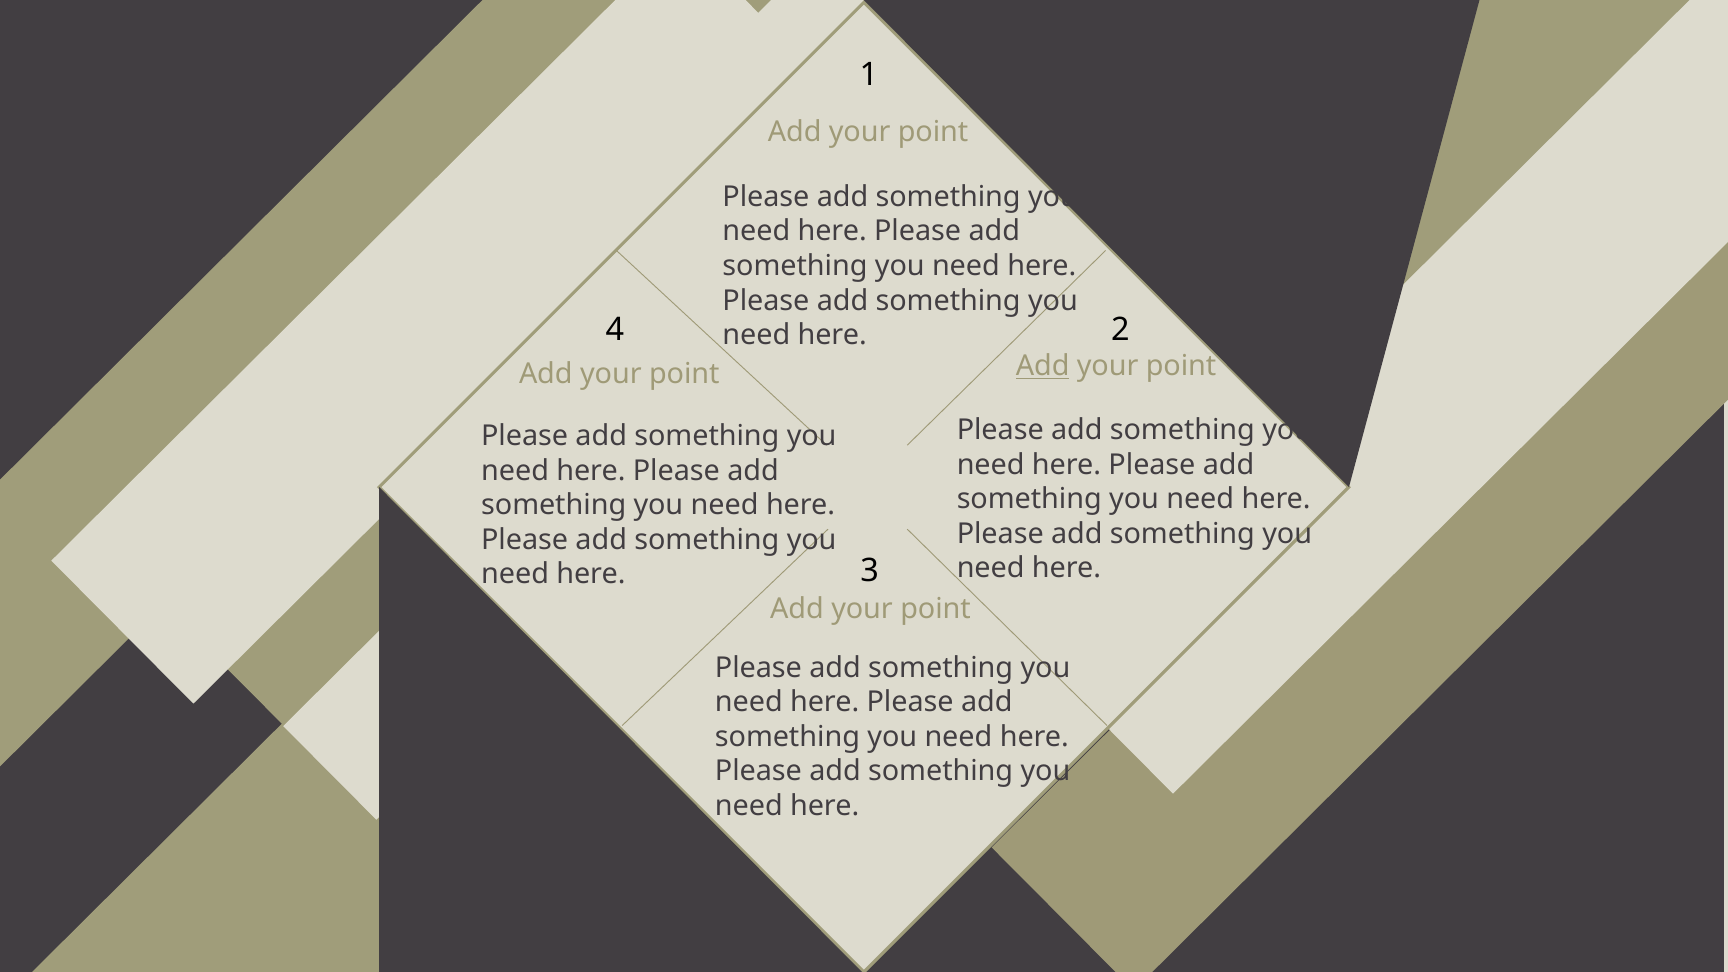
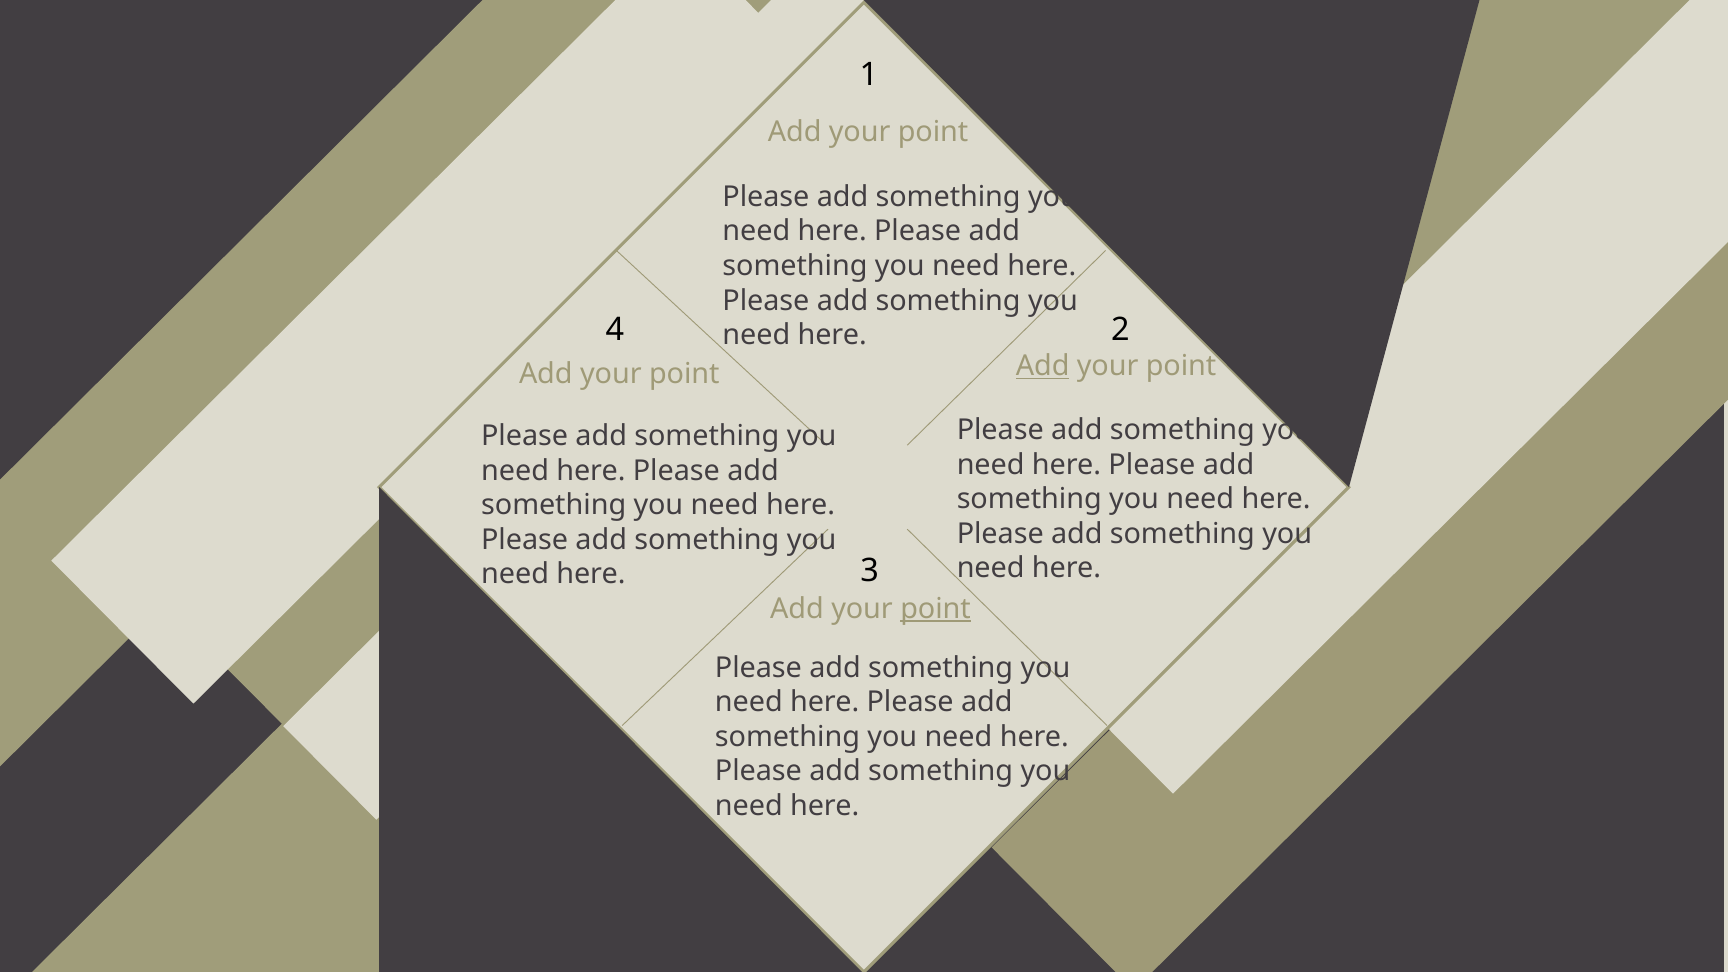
point underline: none -> present (936, 609)
